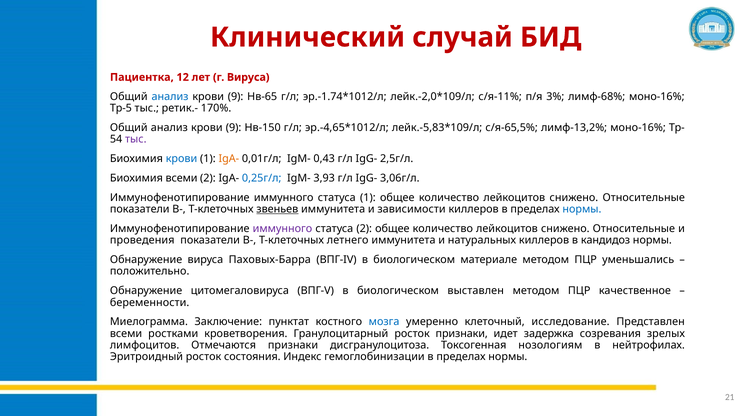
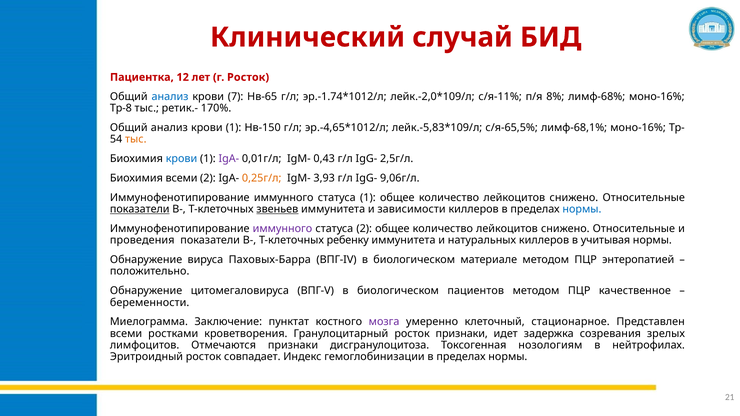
г Вируса: Вируса -> Росток (248, 77)
9: 9 -> 7 (236, 97)
3%: 3% -> 8% (555, 97)
Тр-5: Тр-5 -> Тр-8 (121, 108)
9: 9 -> 1 (234, 128)
лимф-13,2%: лимф-13,2% -> лимф-68,1% (574, 128)
тыс colour: purple -> orange (136, 139)
IgA- colour: orange -> purple (229, 159)
0,25г/л colour: blue -> orange (262, 178)
3,06г/л: 3,06г/л -> 9,06г/л (400, 178)
показатели underline: none -> present (140, 209)
летнего: летнего -> ребенку (348, 240)
кандидоз: кандидоз -> учитывая (606, 240)
уменьшались: уменьшались -> энтеропатией (638, 260)
выставлен: выставлен -> пациентов (476, 291)
мозга colour: blue -> purple (384, 322)
исследование: исследование -> стационарное (571, 322)
состояния: состояния -> совпадает (252, 357)
